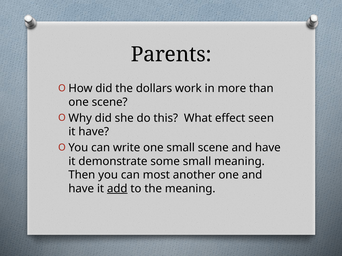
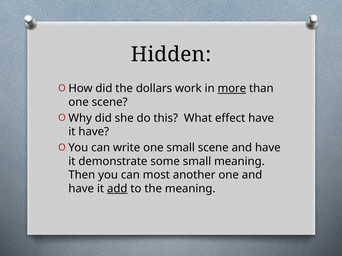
Parents: Parents -> Hidden (171, 55)
more underline: none -> present (232, 89)
effect seen: seen -> have (261, 118)
